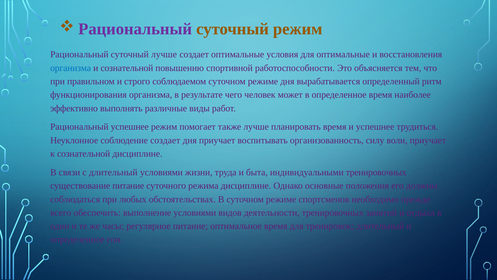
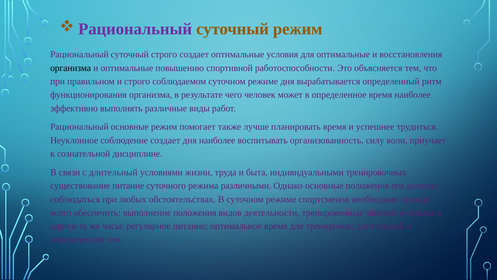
суточный лучше: лучше -> строго (164, 54)
организма colour: blue -> black (71, 68)
и сознательной: сознательной -> оптимальные (127, 68)
Рациональный успешнее: успешнее -> основные (130, 127)
дня приучает: приучает -> наиболее (217, 140)
режима дисциплине: дисциплине -> различными (246, 186)
выполнение условиями: условиями -> положения (195, 212)
